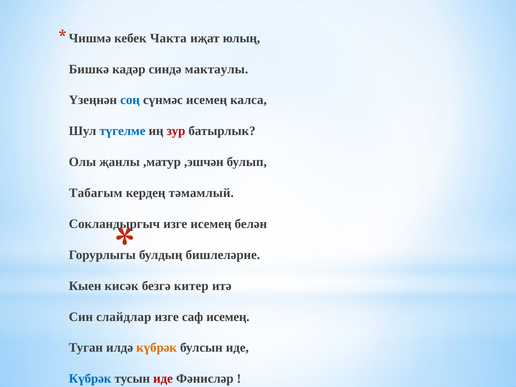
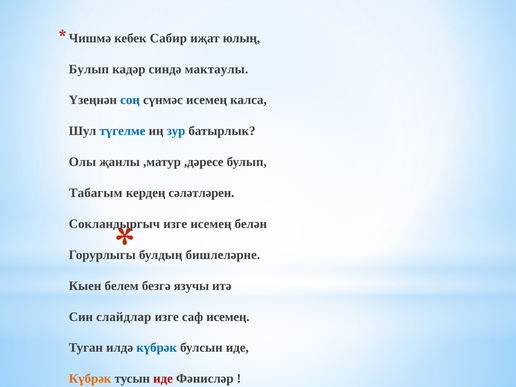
Чакта: Чакта -> Сабир (168, 38)
Бишкә: Бишкә -> Булып (89, 69)
зур colour: red -> blue (176, 131)
,эшчән: ,эшчән -> ,дәресе (204, 162)
тәмамлый: тәмамлый -> сәләтләрен (201, 193)
кисәк: кисәк -> белем (122, 286)
китер: китер -> язучы (191, 286)
күбрәк colour: orange -> blue (157, 348)
Күбрәк colour: blue -> orange (90, 379)
